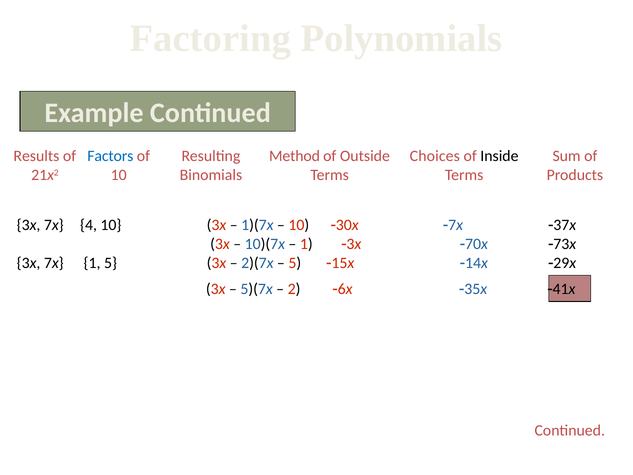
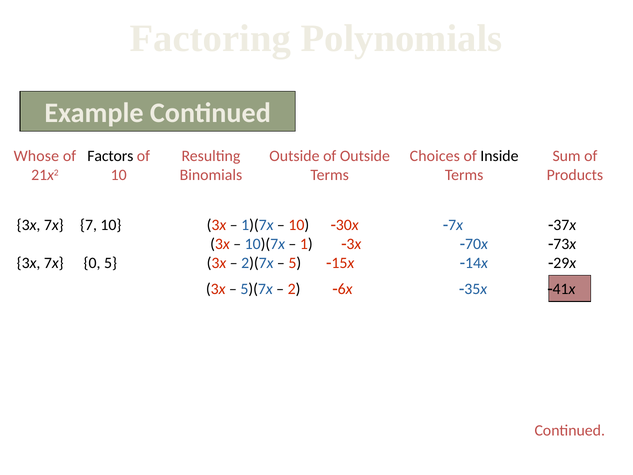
Results: Results -> Whose (36, 156)
Factors colour: blue -> black (110, 156)
Method: Method -> Outside (294, 156)
4: 4 -> 7 (89, 225)
7x 1: 1 -> 0 (92, 263)
